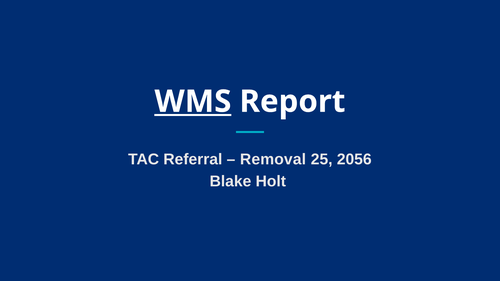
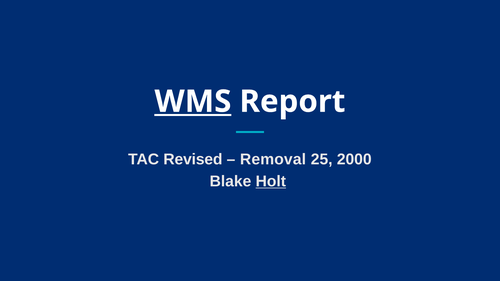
Referral: Referral -> Revised (193, 159)
2056: 2056 -> 2000 (354, 159)
Holt underline: none -> present (271, 181)
